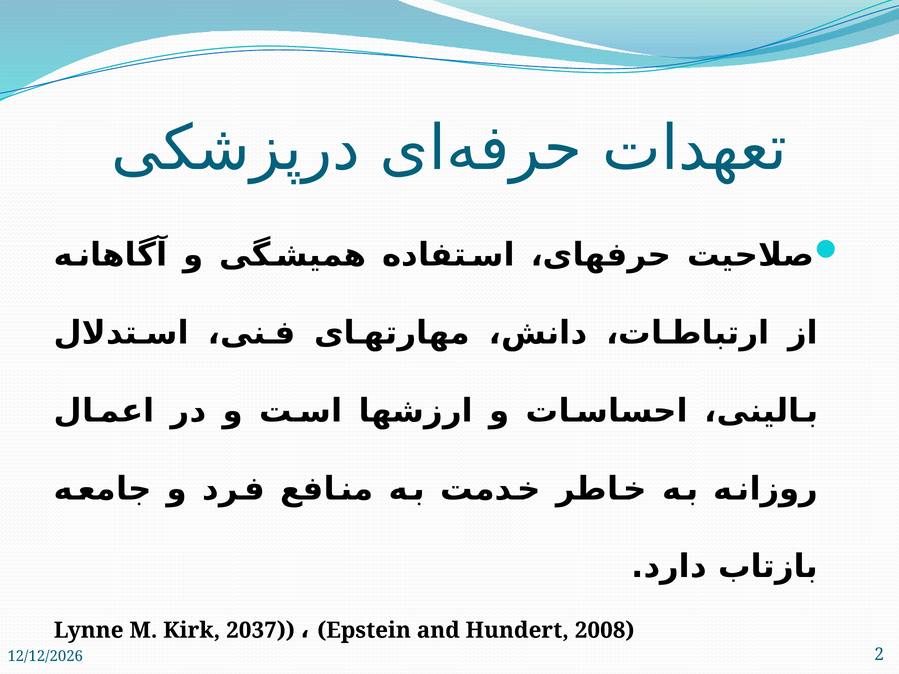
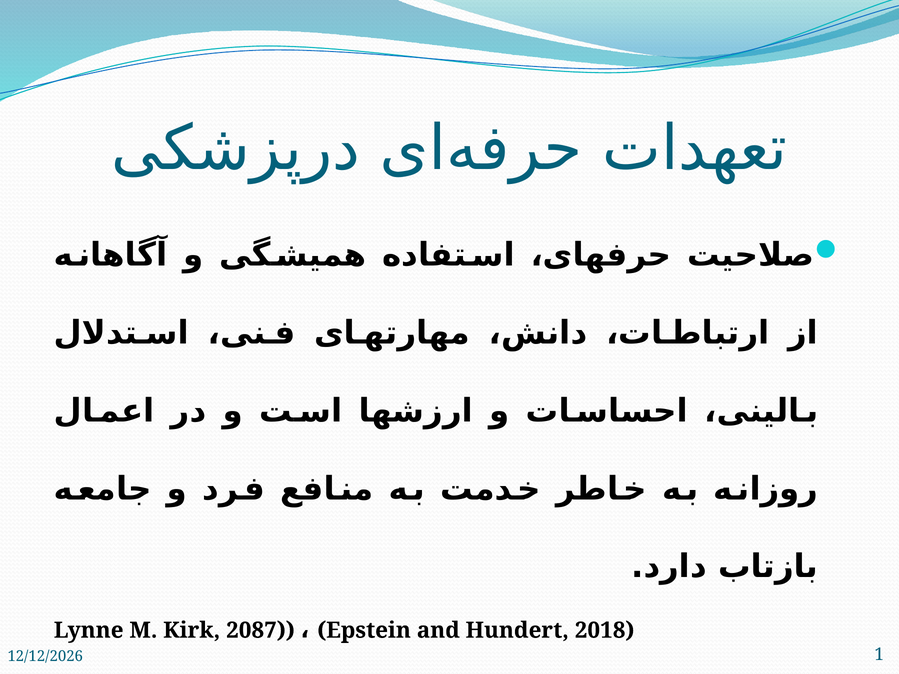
2037: 2037 -> 2087 (260, 631)
2008: 2008 -> 2018 (605, 631)
2: 2 -> 1 (879, 655)
